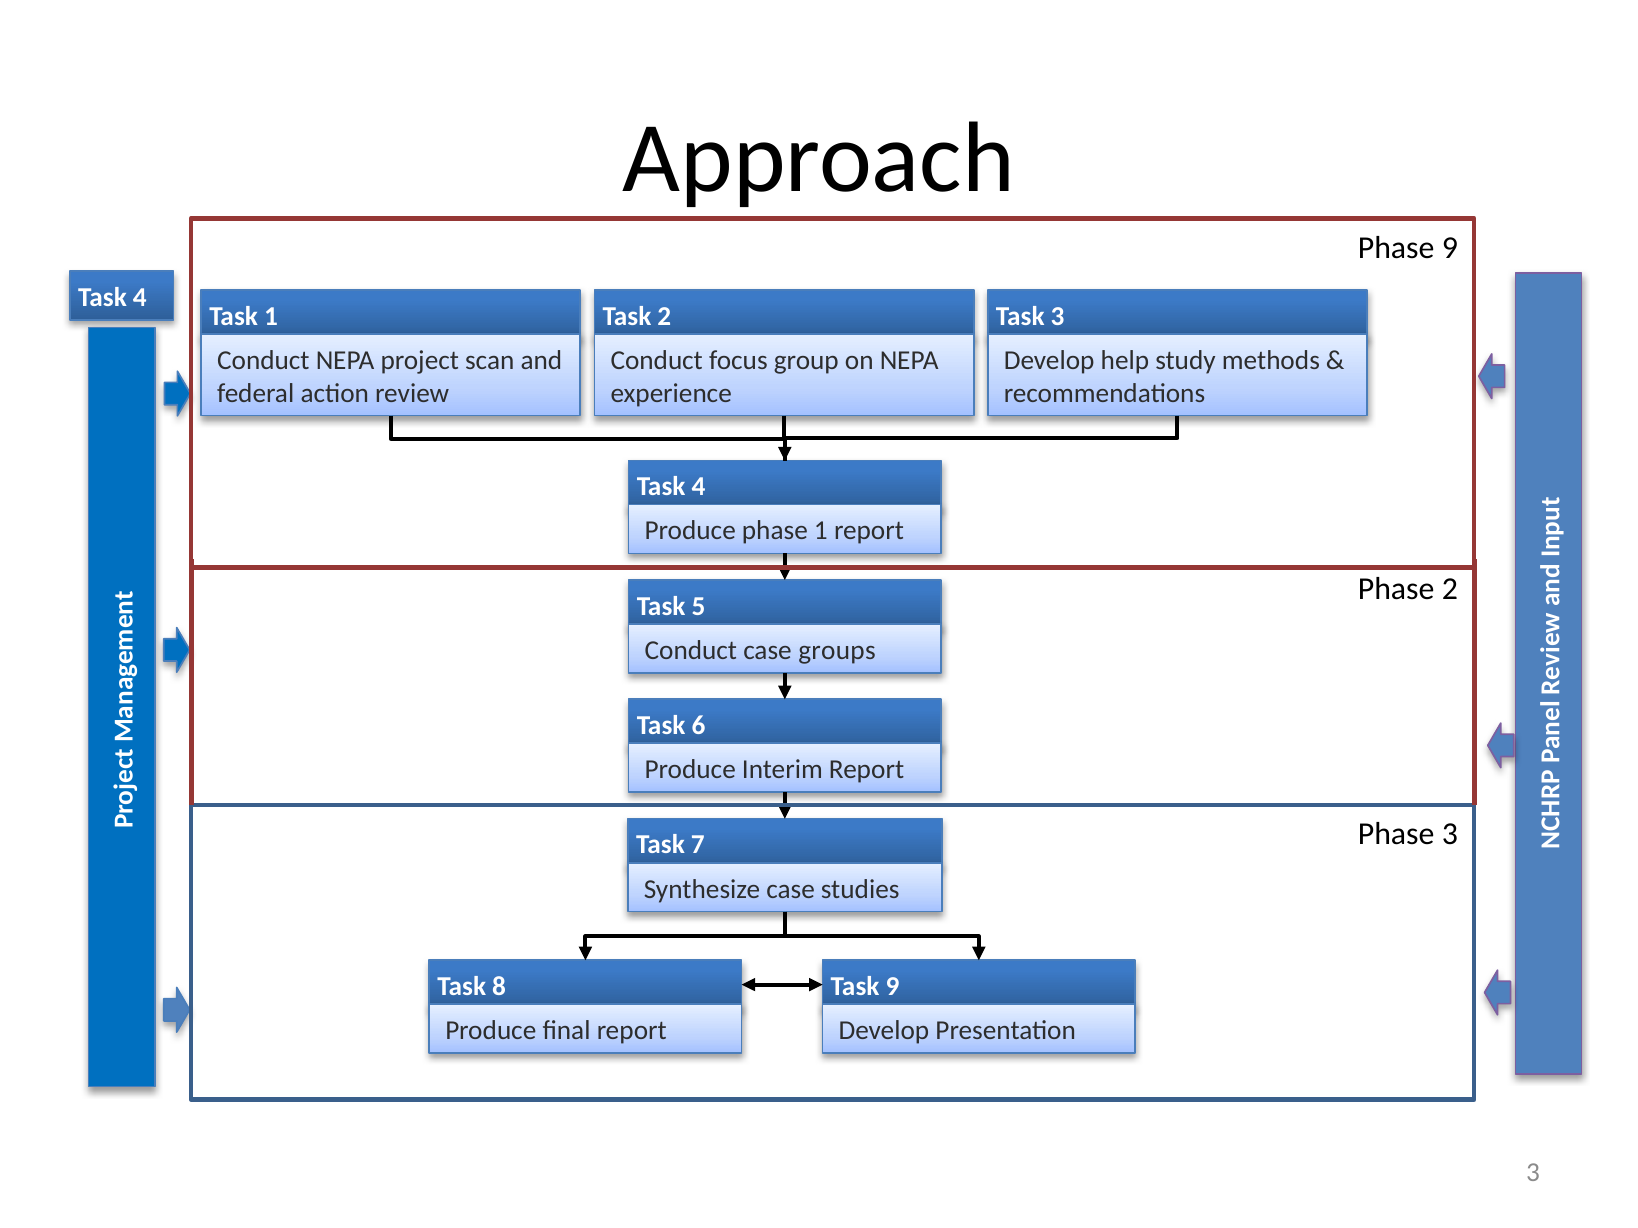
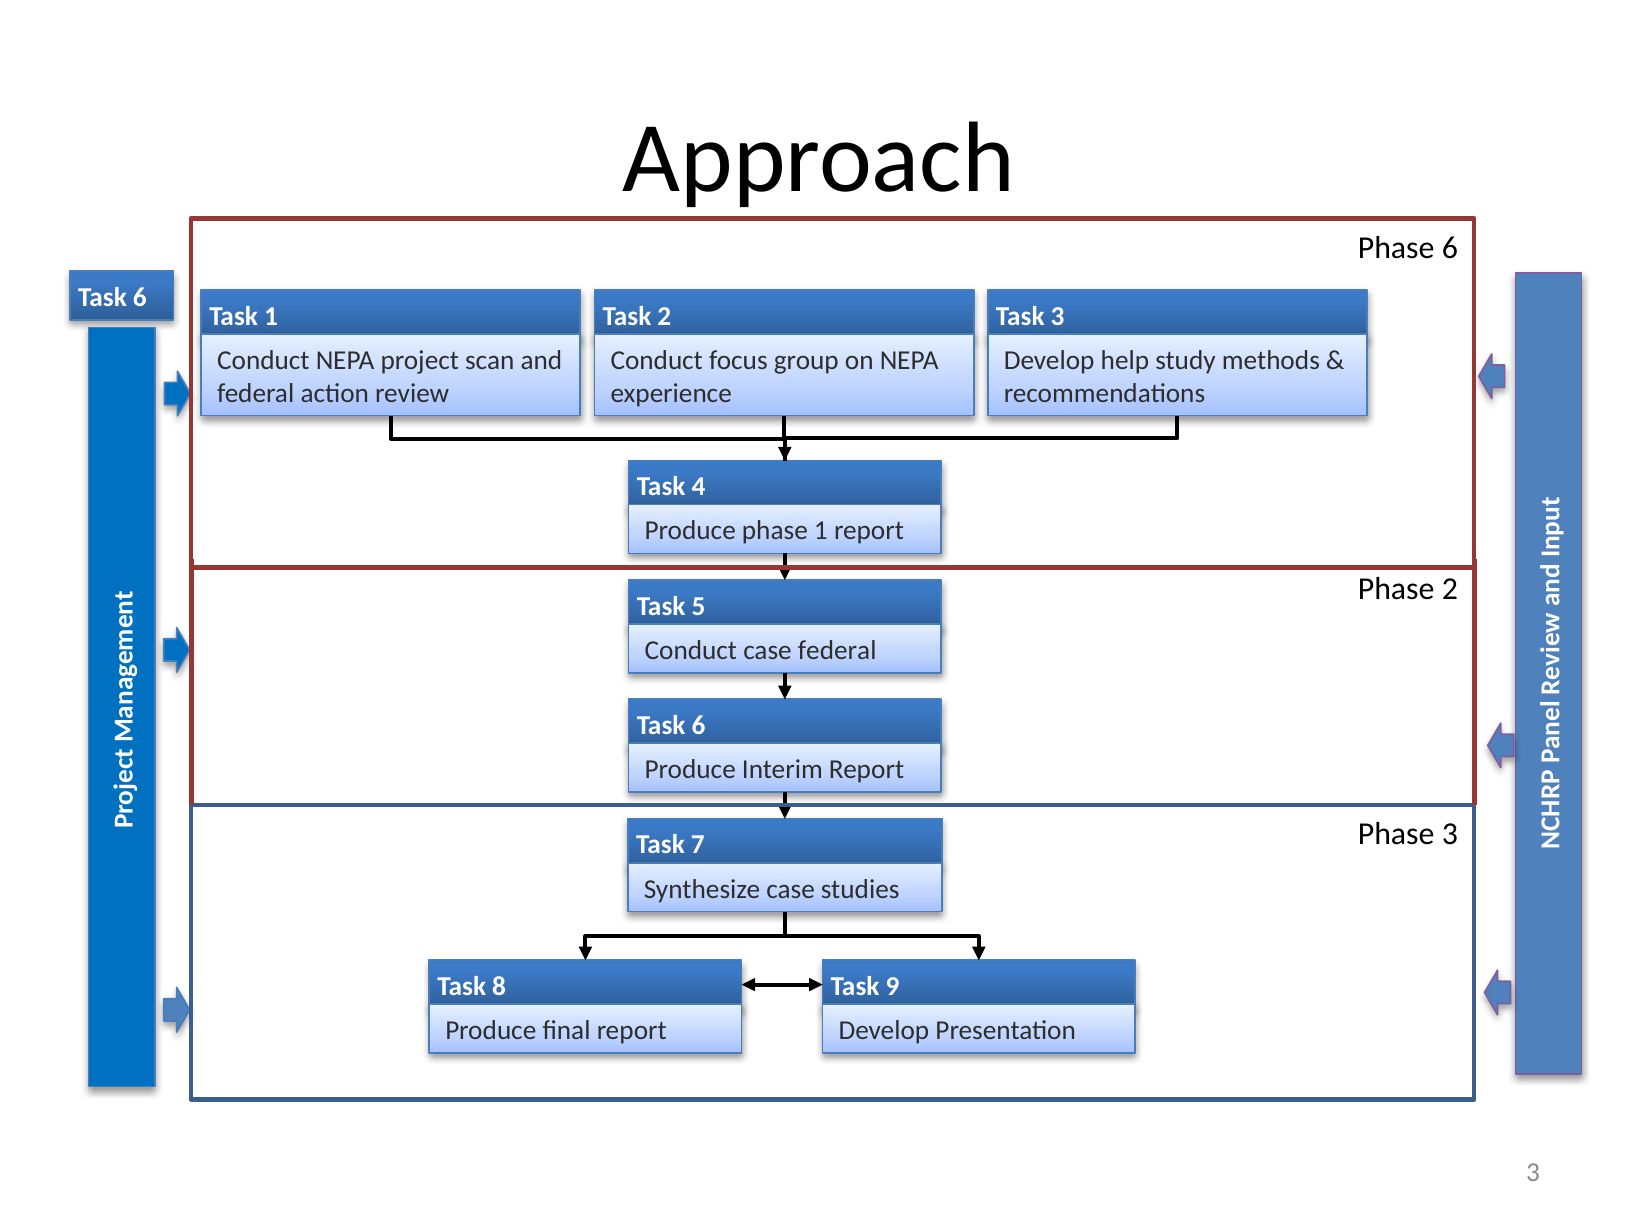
Phase 9: 9 -> 6 (1450, 248)
4: 4 -> 6 (140, 298)
case groups: groups -> federal (837, 651)
